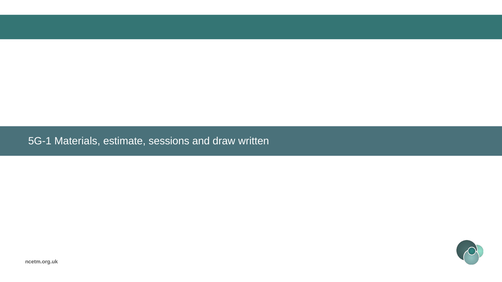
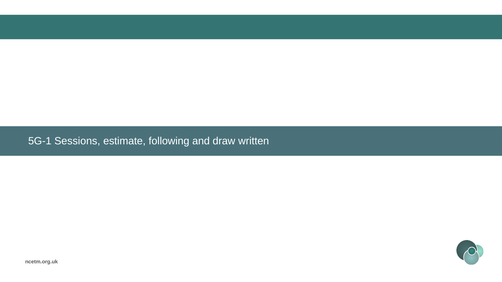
Materials: Materials -> Sessions (77, 141)
sessions: sessions -> following (169, 141)
